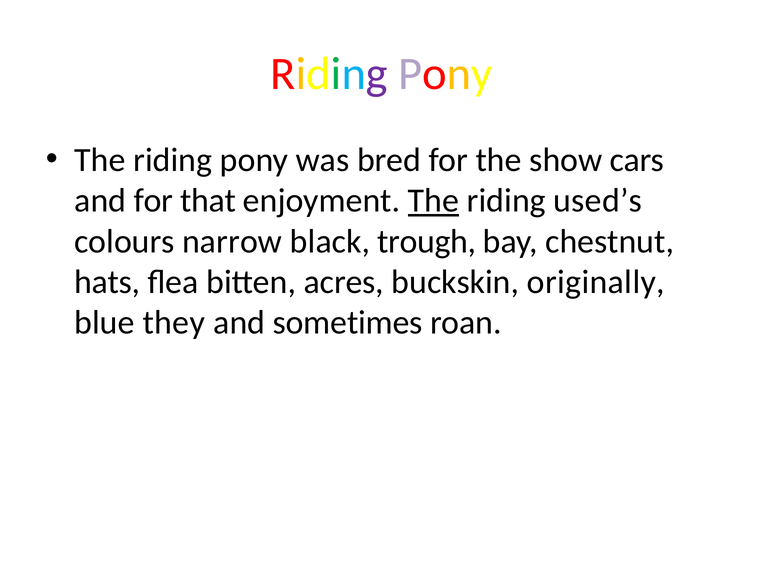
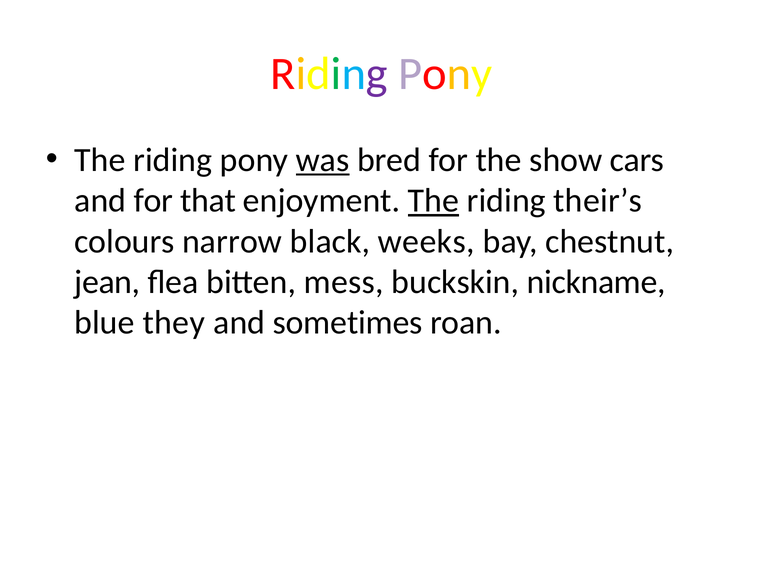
was underline: none -> present (323, 160)
used’s: used’s -> their’s (598, 201)
trough: trough -> weeks (426, 241)
hats: hats -> jean (107, 282)
acres: acres -> mess (344, 282)
originally: originally -> nickname (596, 282)
